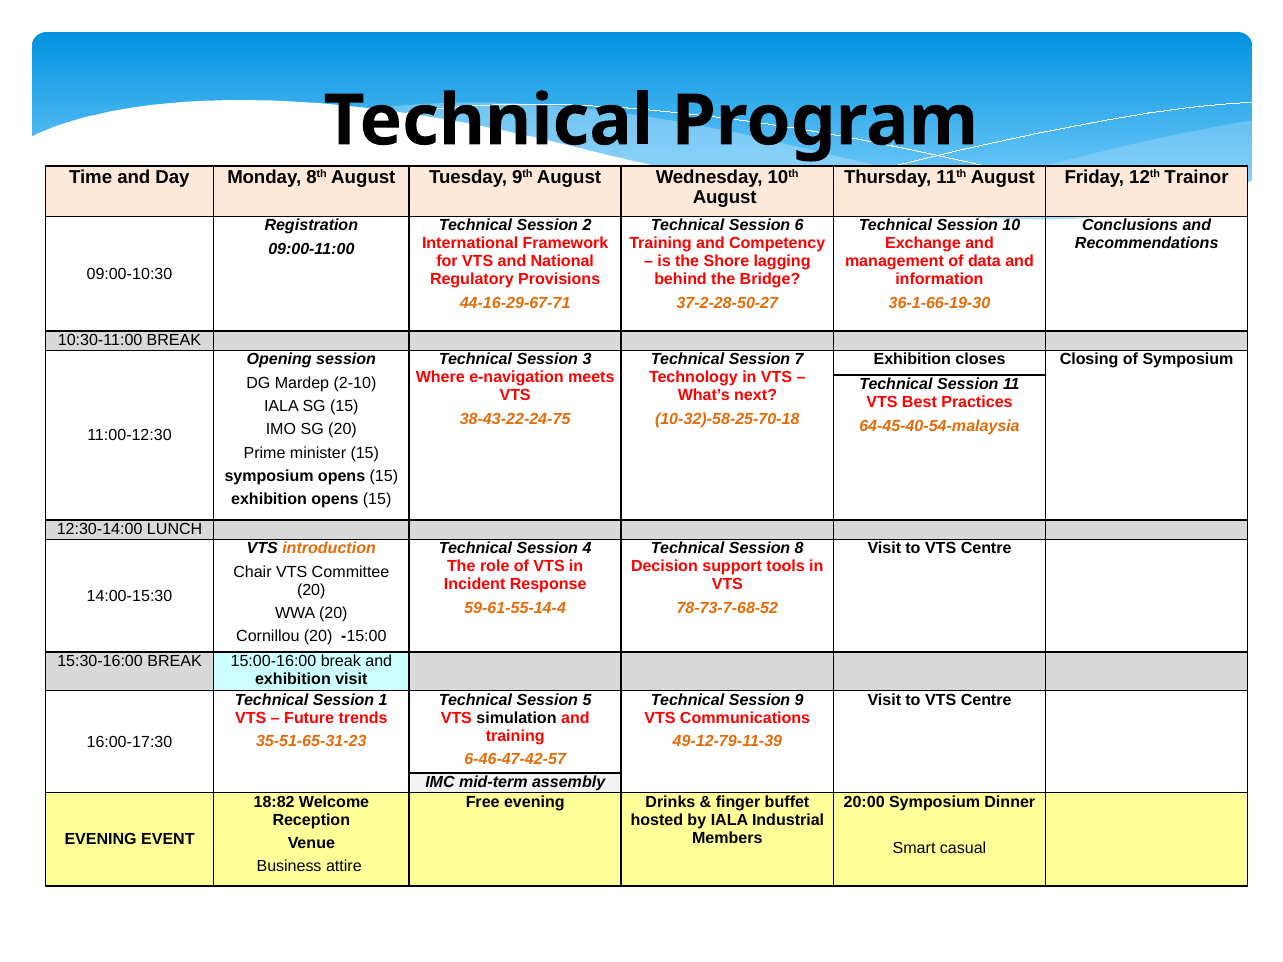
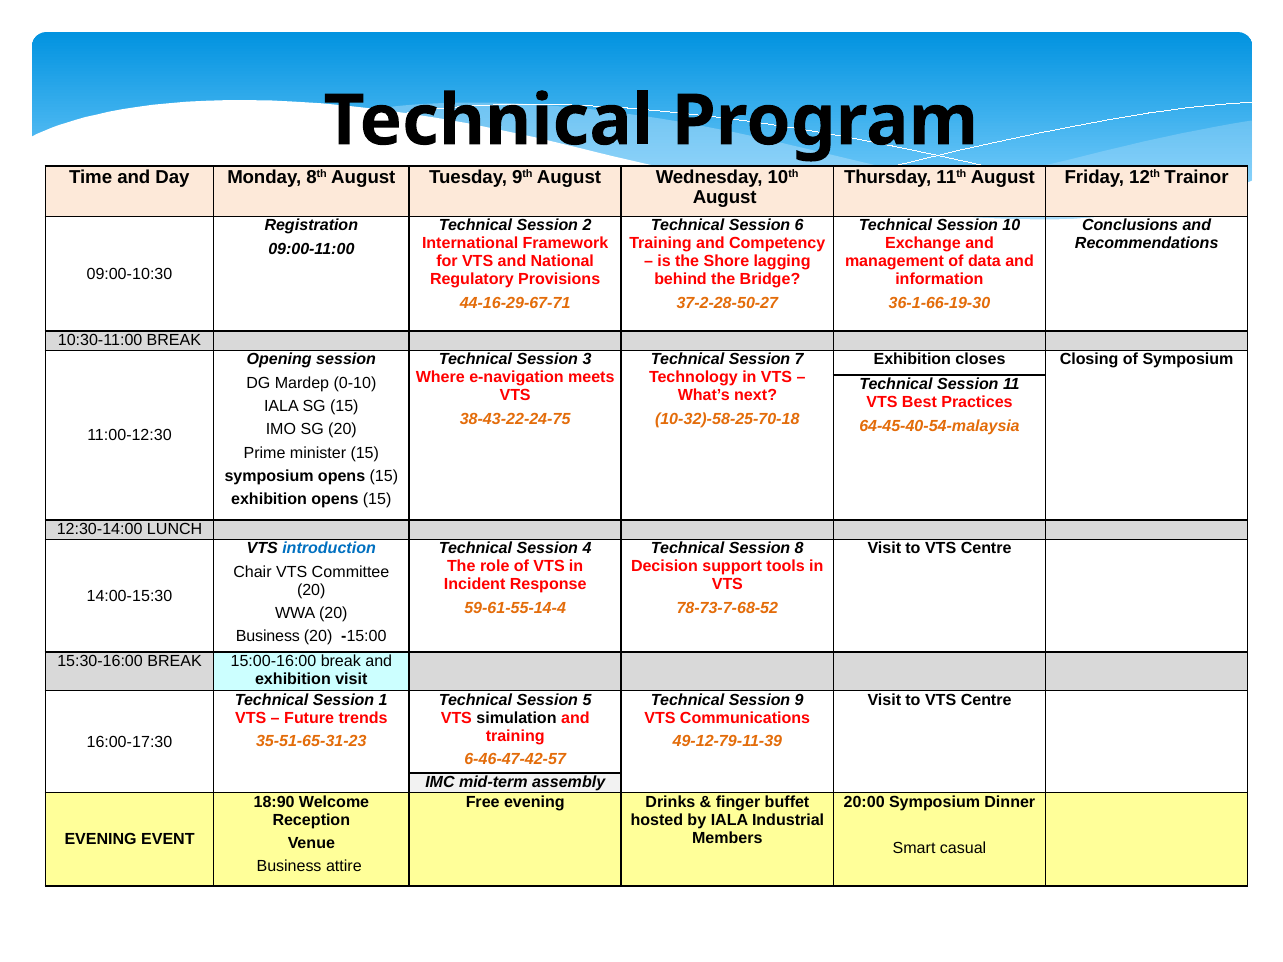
2-10: 2-10 -> 0-10 (355, 383)
introduction colour: orange -> blue (329, 549)
Cornillou: Cornillou -> Business (268, 637)
18:82: 18:82 -> 18:90 (274, 802)
